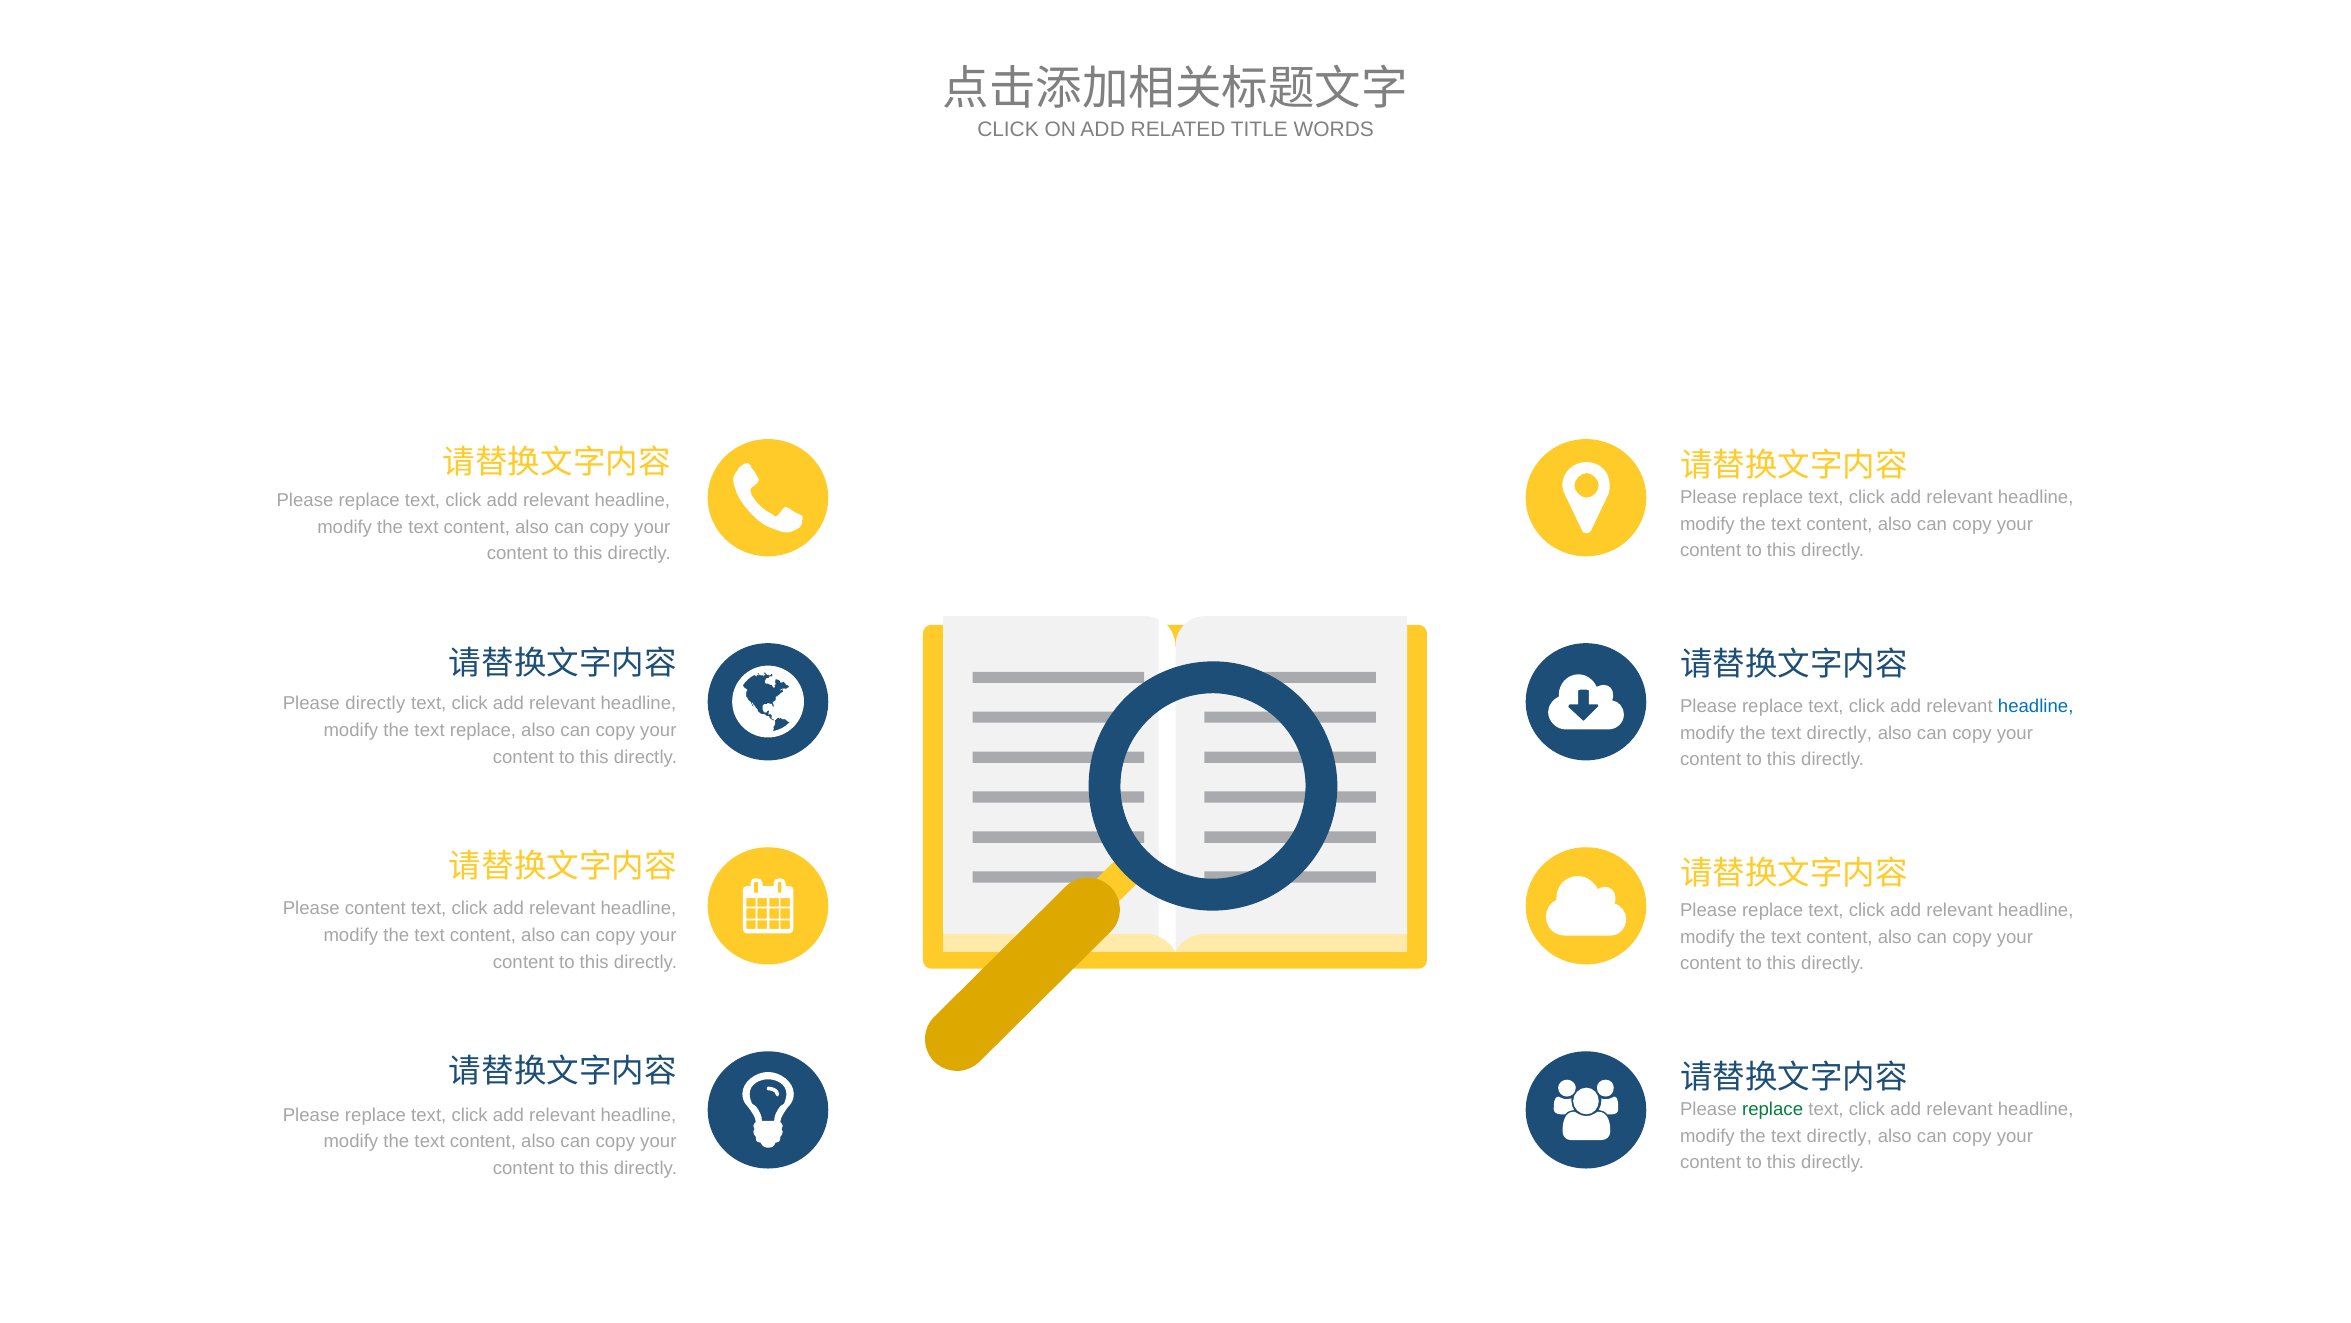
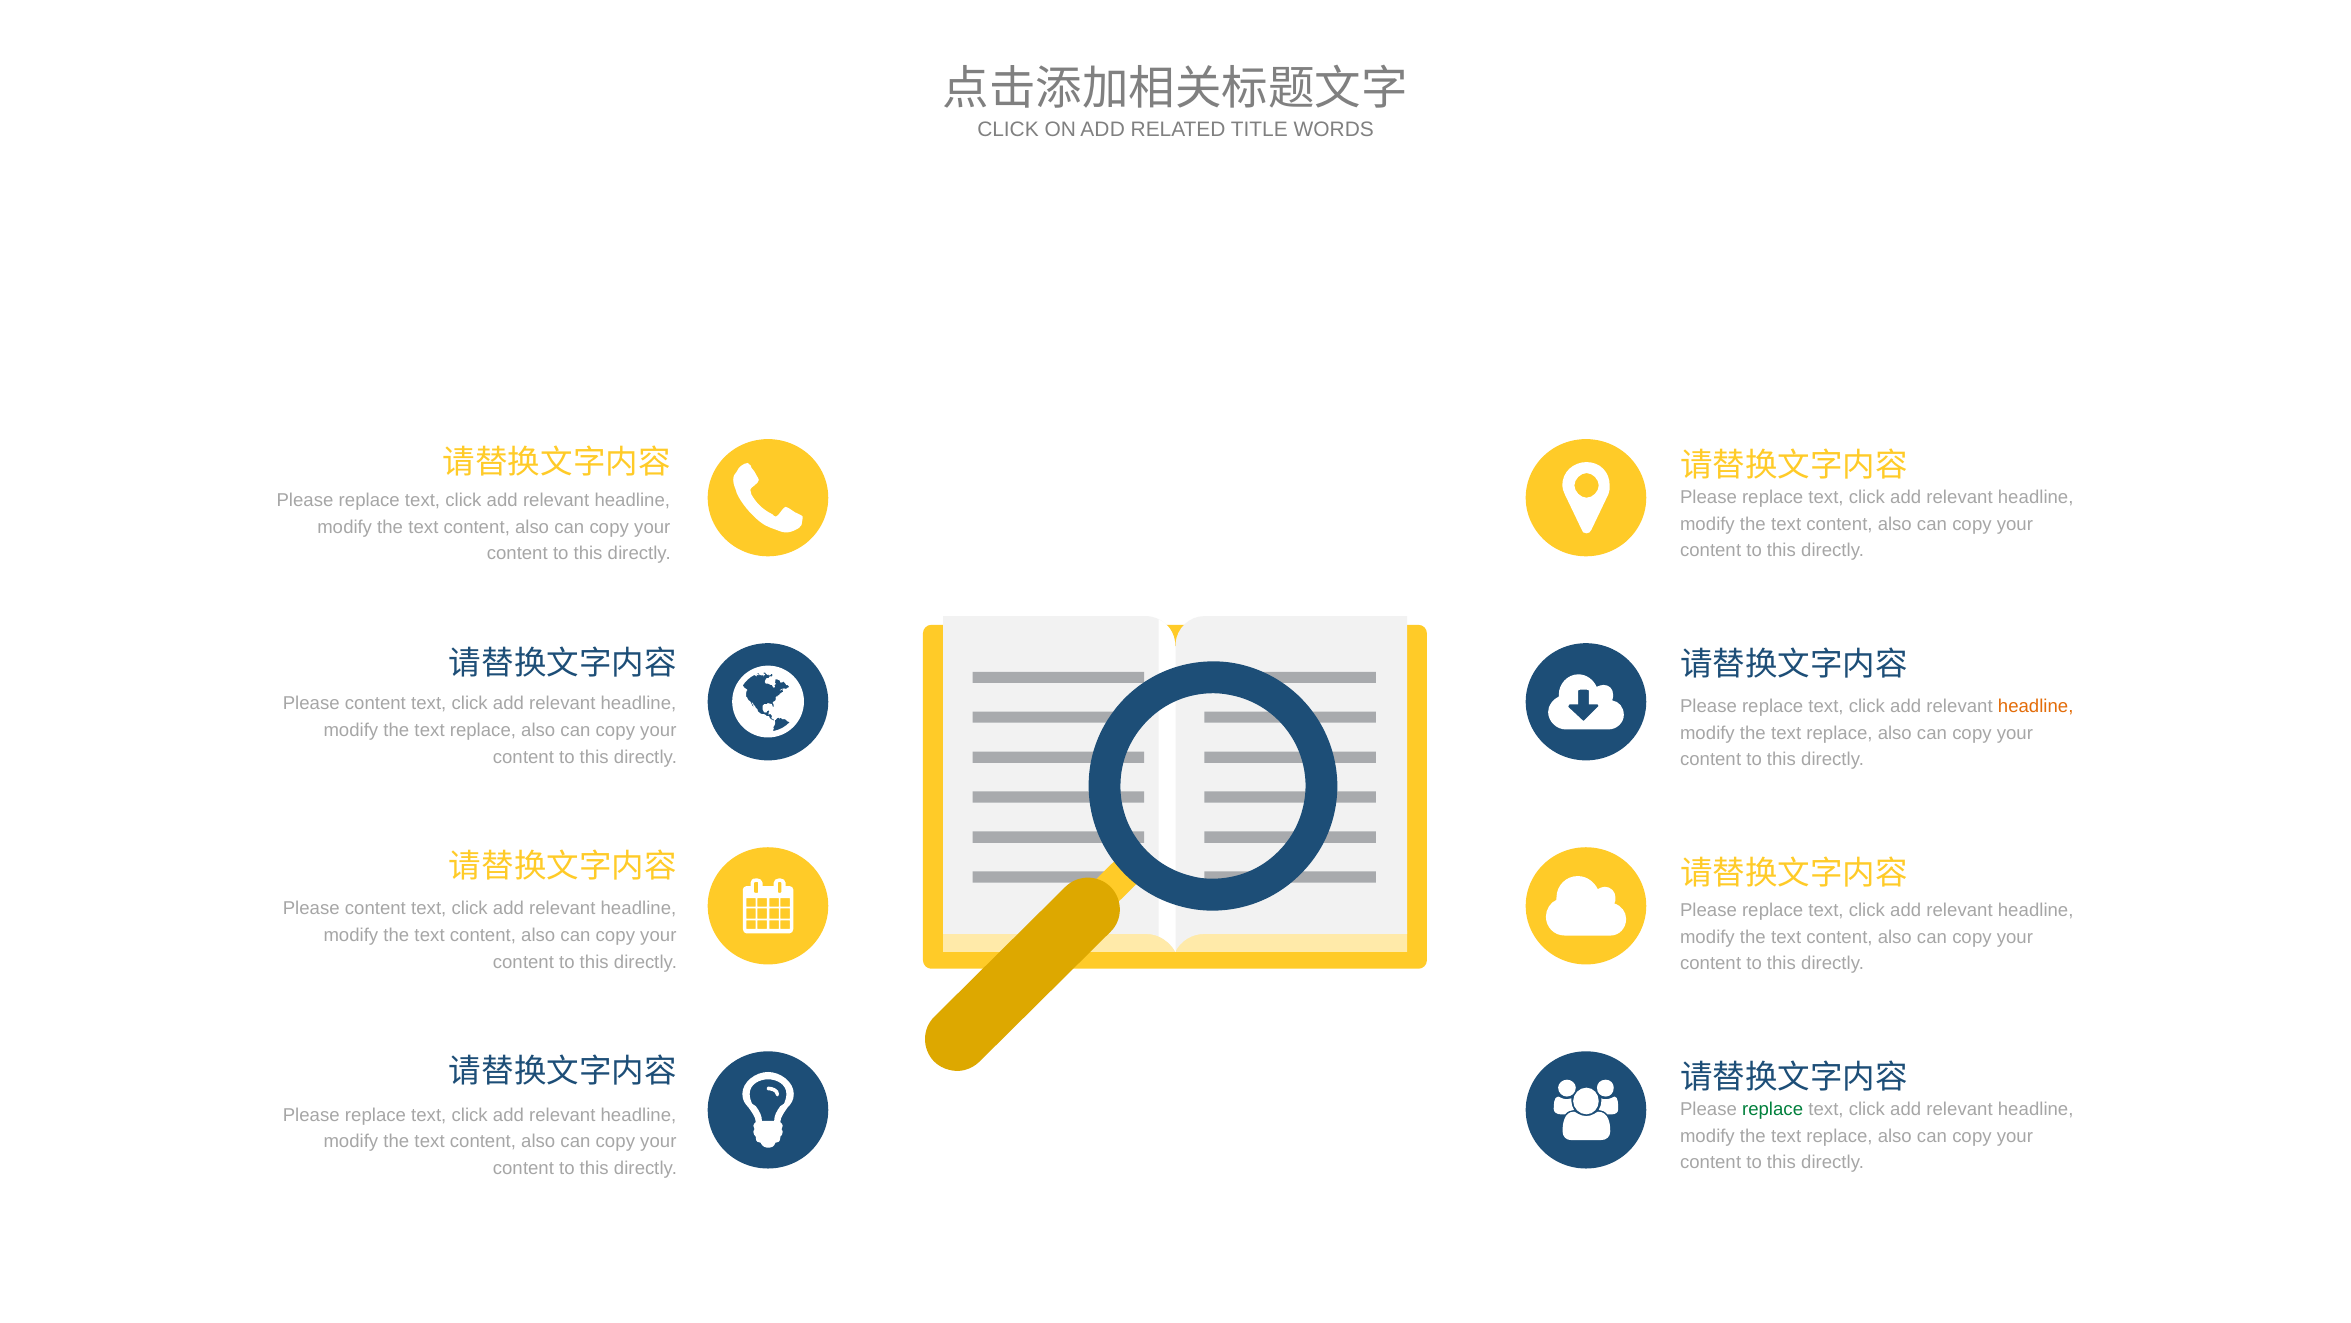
directly: directly -> content (375, 703)
headline colour: blue -> orange (2036, 706)
directly: directly -> replace (1839, 733)
directly: directly -> replace (1839, 1136)
